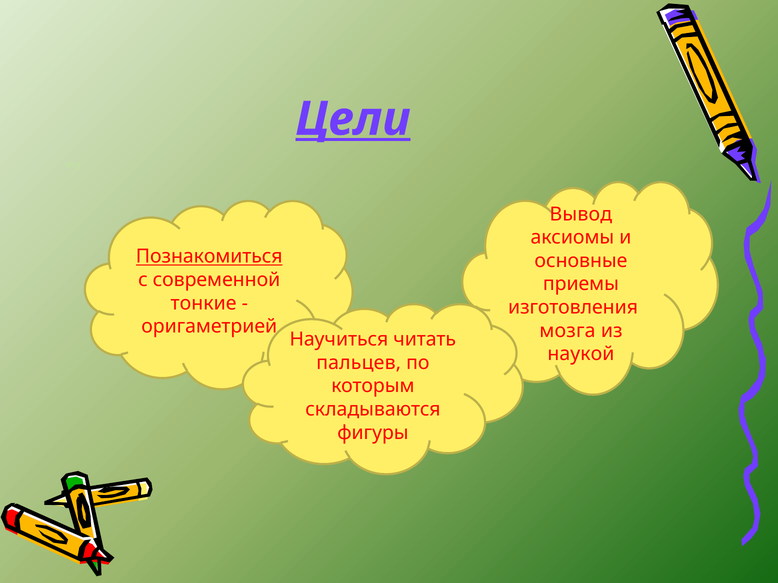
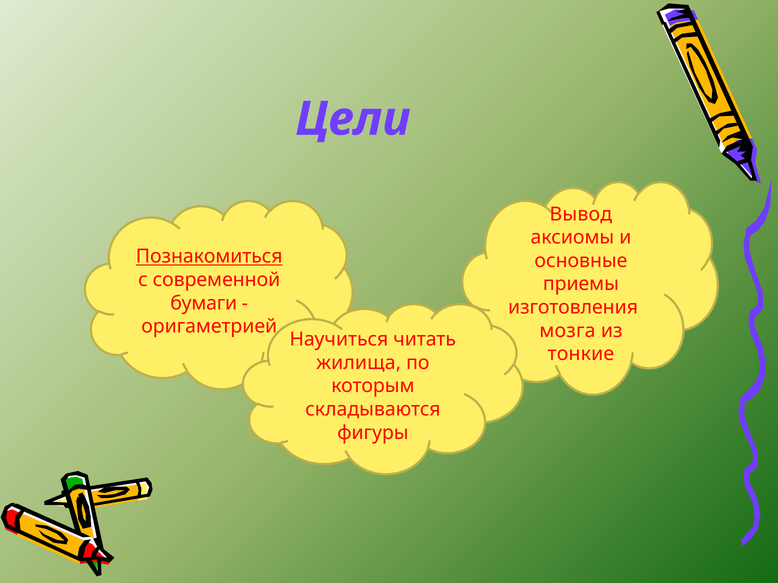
Цели underline: present -> none (353, 119)
тонкие: тонкие -> бумаги (204, 303)
наукой: наукой -> тонкие (581, 354)
пальцев: пальцев -> жилища (359, 363)
